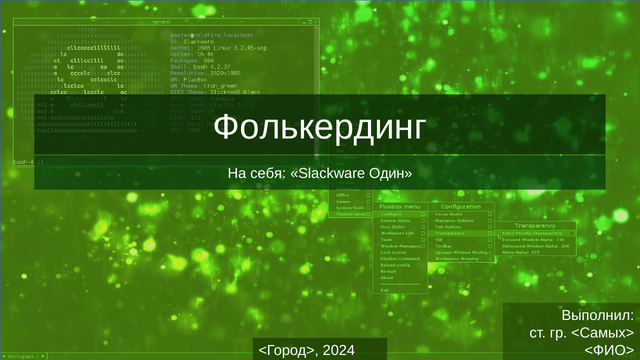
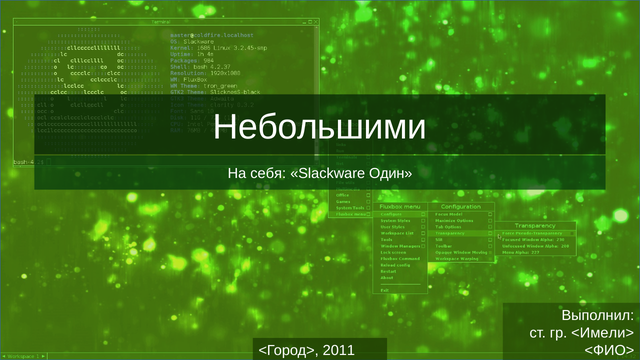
Фолькердинг: Фолькердинг -> Небольшими (320, 127)
<Самых>: <Самых> -> <Имели> (603, 333)
2024: 2024 -> 2011 (339, 351)
